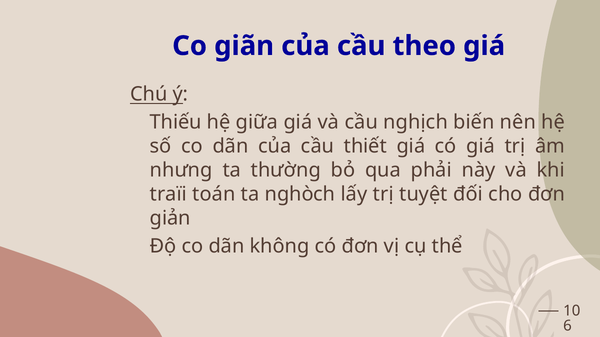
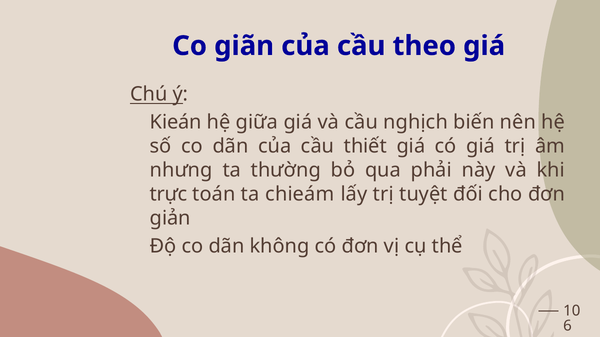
Thiếu: Thiếu -> Kieán (176, 122)
traïi: traïi -> trực (168, 194)
nghòch: nghòch -> chieám (300, 194)
